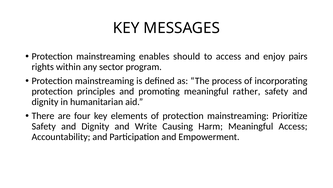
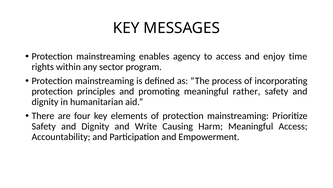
should: should -> agency (187, 56)
pairs: pairs -> time (298, 56)
